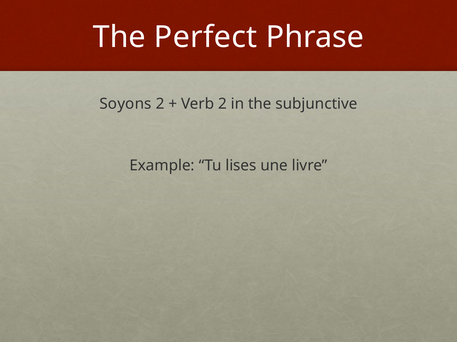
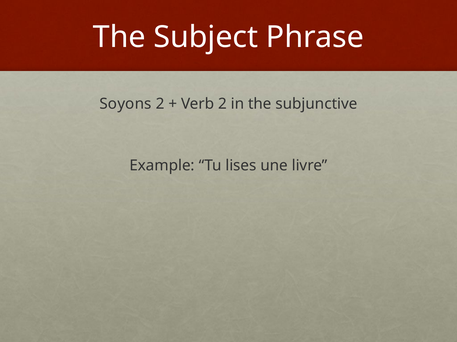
Perfect: Perfect -> Subject (206, 37)
